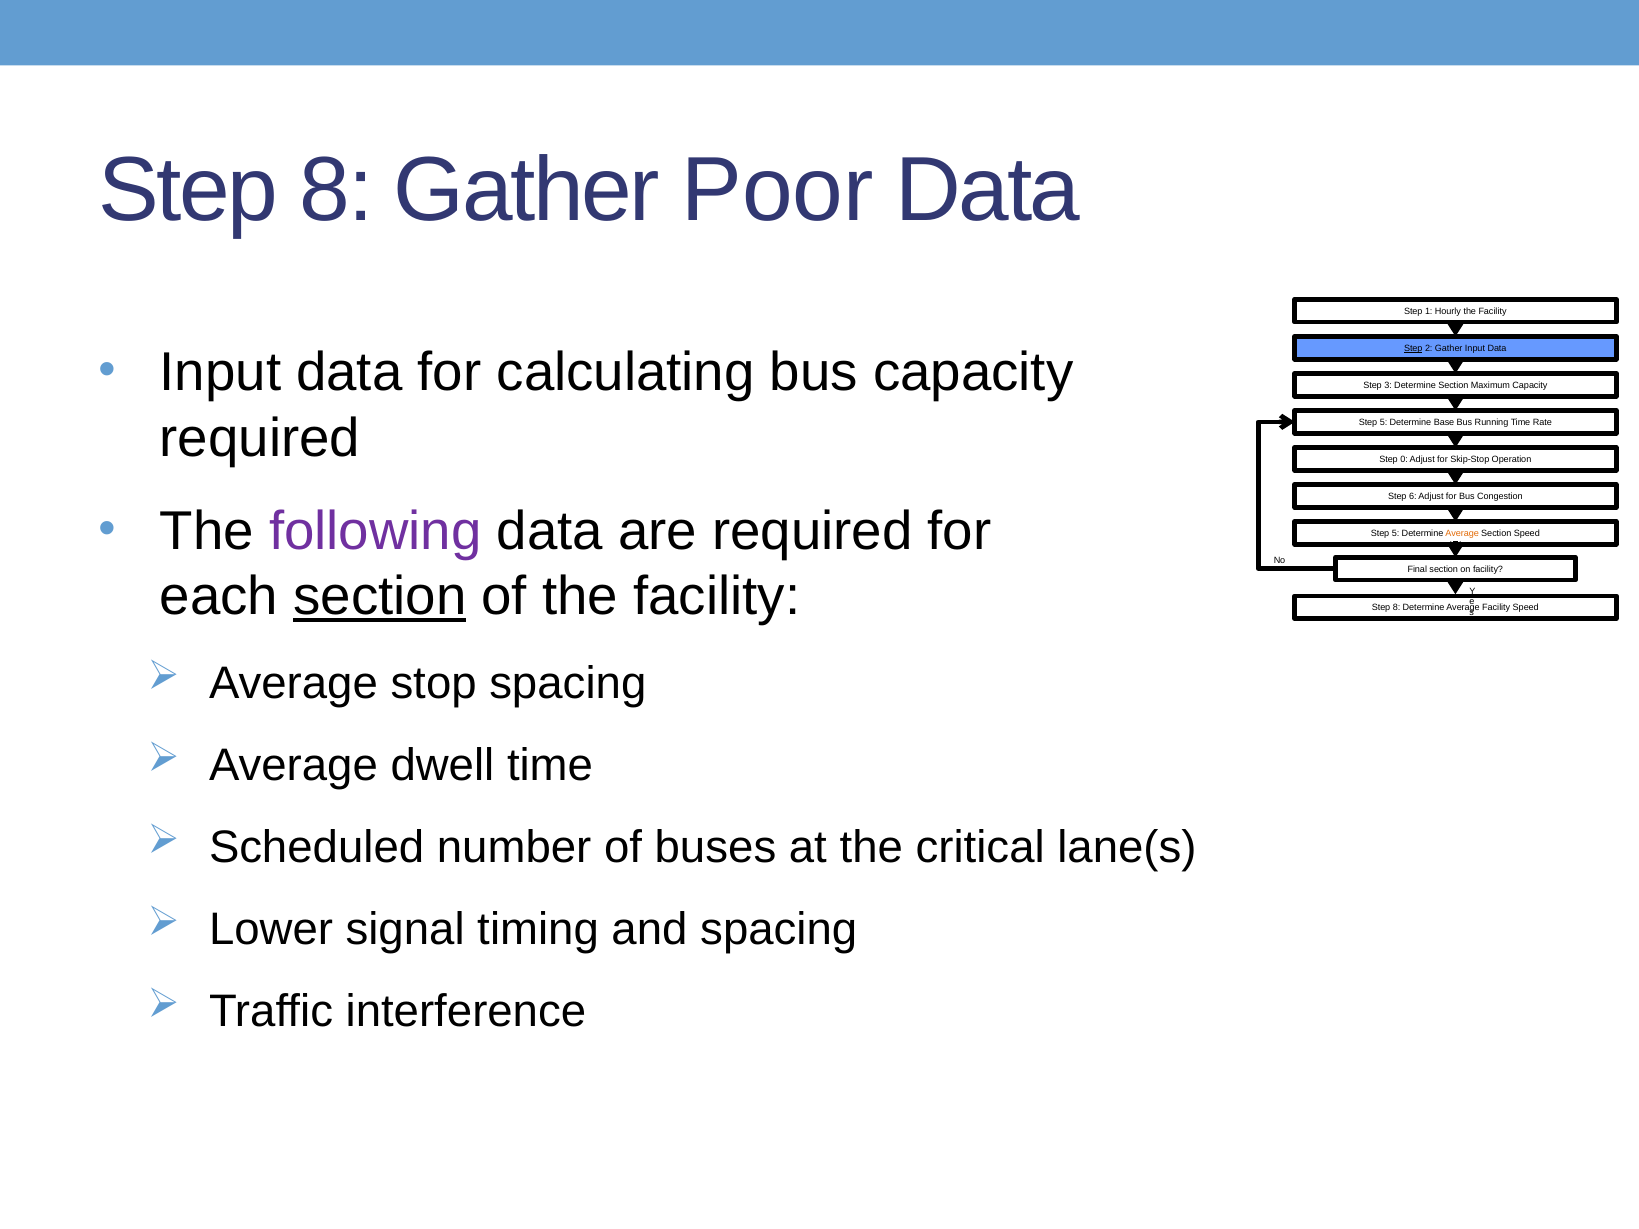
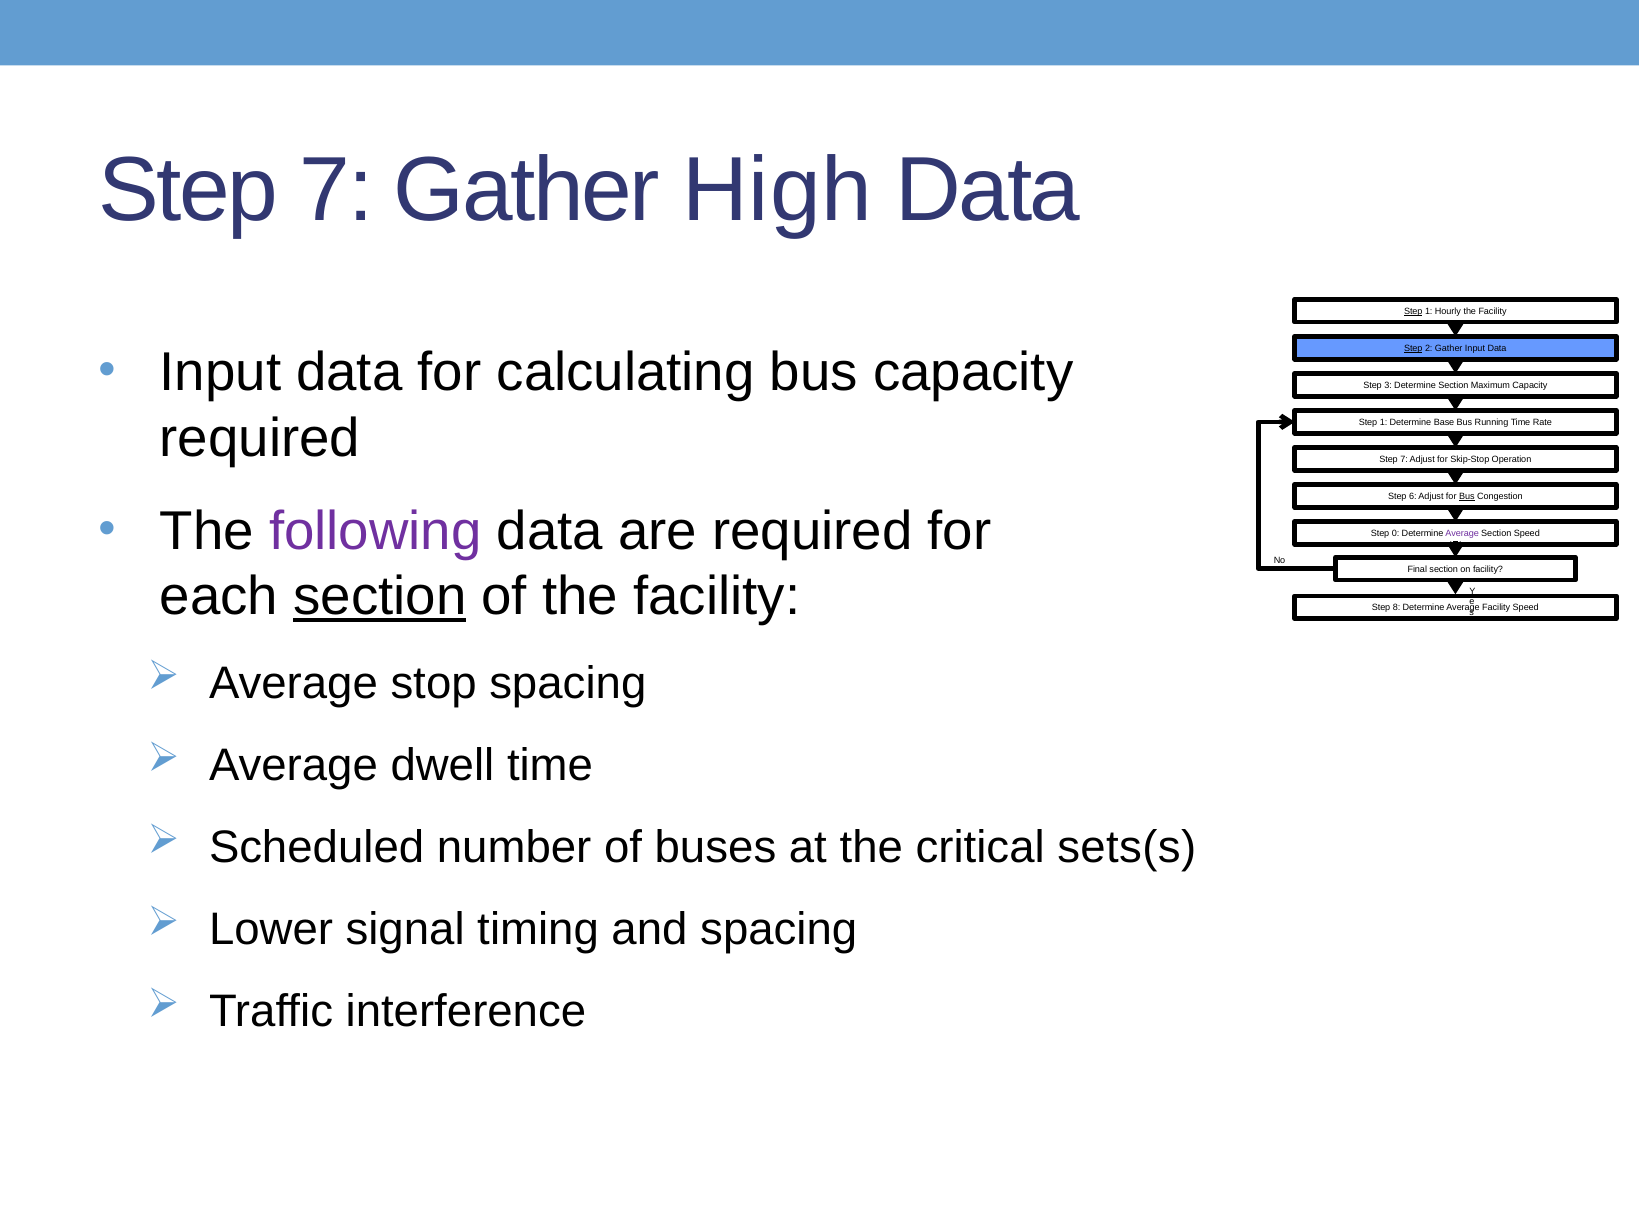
8: 8 -> 7 (336, 191)
Poor: Poor -> High (777, 191)
Step underline: none -> present (1413, 311)
5: 5 -> 1 (1384, 423)
0: 0 -> 7 (1404, 460)
Bus underline: none -> present (1467, 497)
5: 5 -> 0 (1396, 534)
Average colour: orange -> purple (1462, 534)
lane(s: lane(s -> sets(s (1127, 848)
